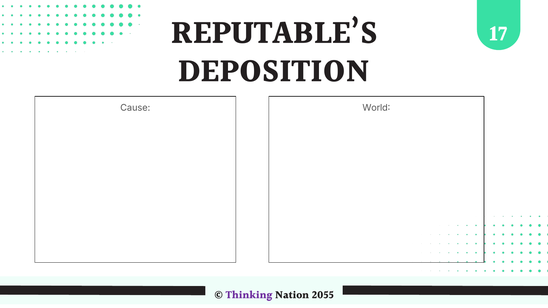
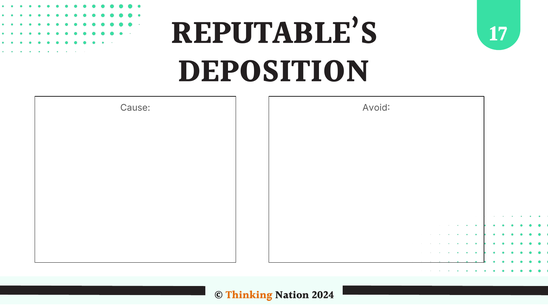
World: World -> Avoid (376, 108)
Thinking colour: purple -> orange (249, 296)
2055: 2055 -> 2024 (323, 296)
